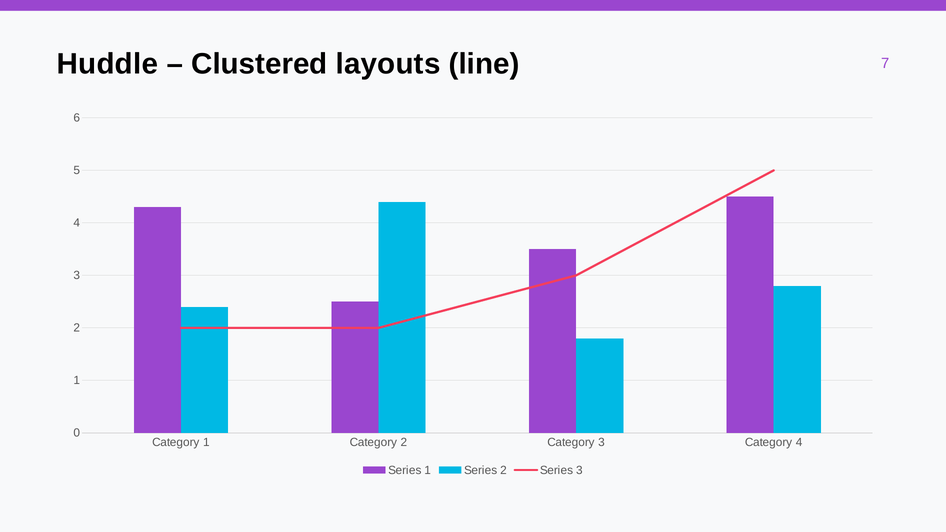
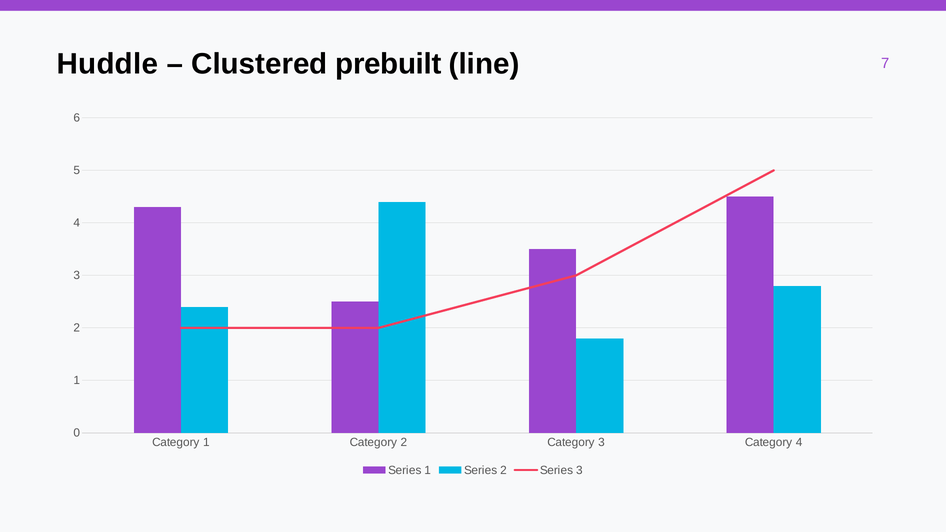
layouts: layouts -> prebuilt (388, 64)
